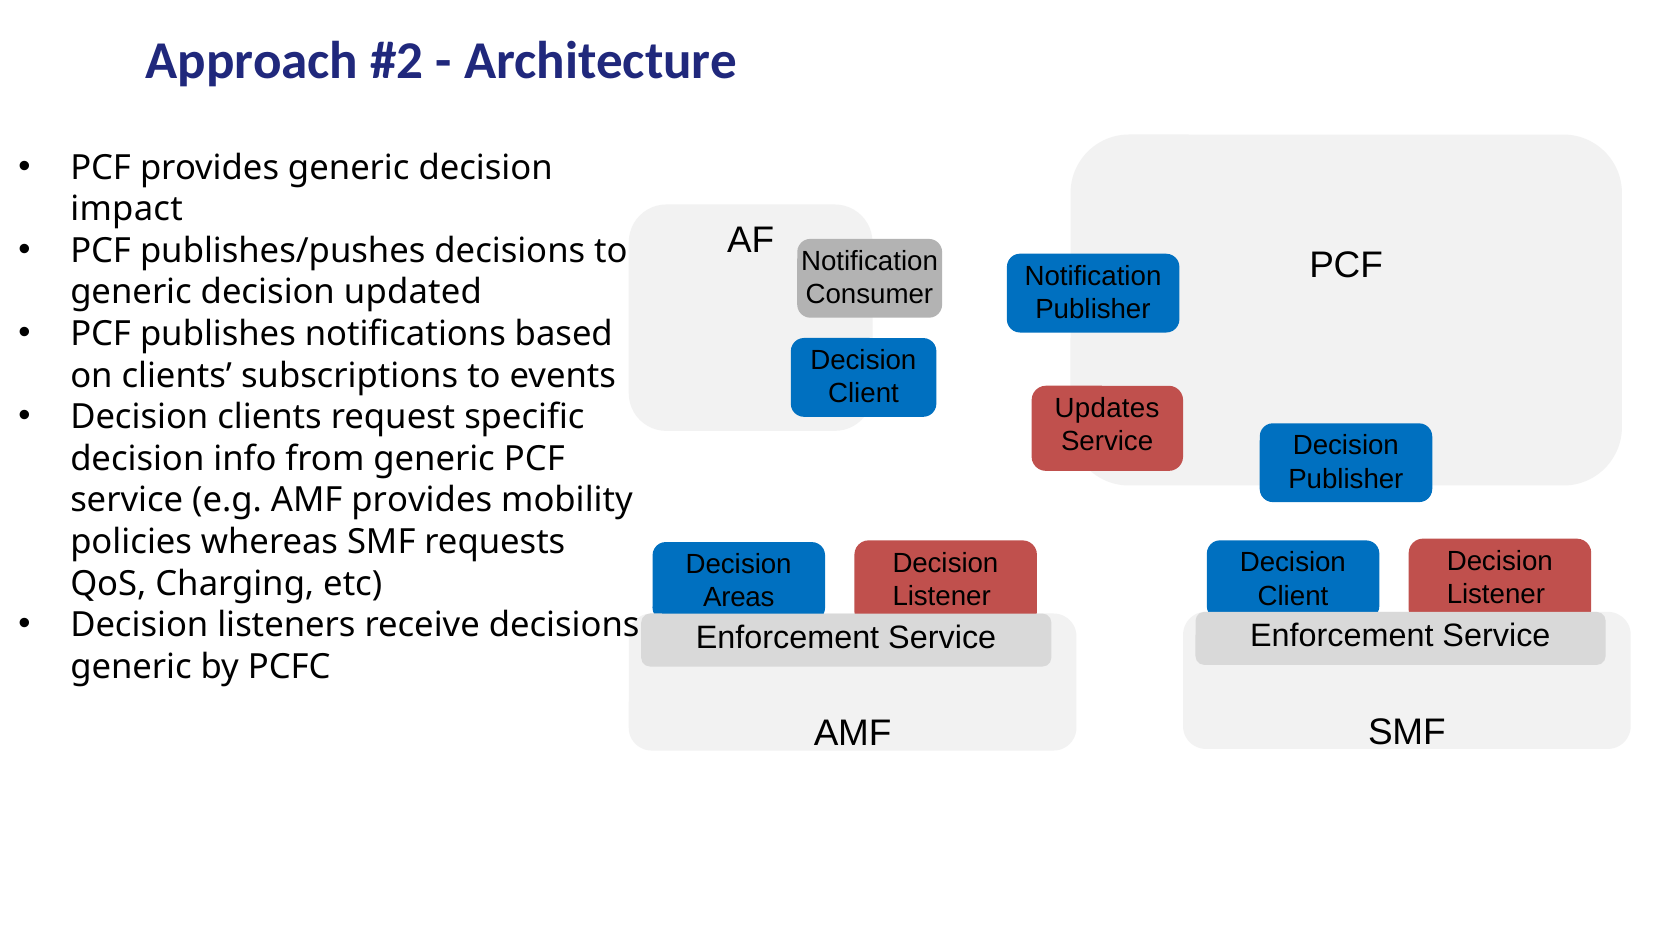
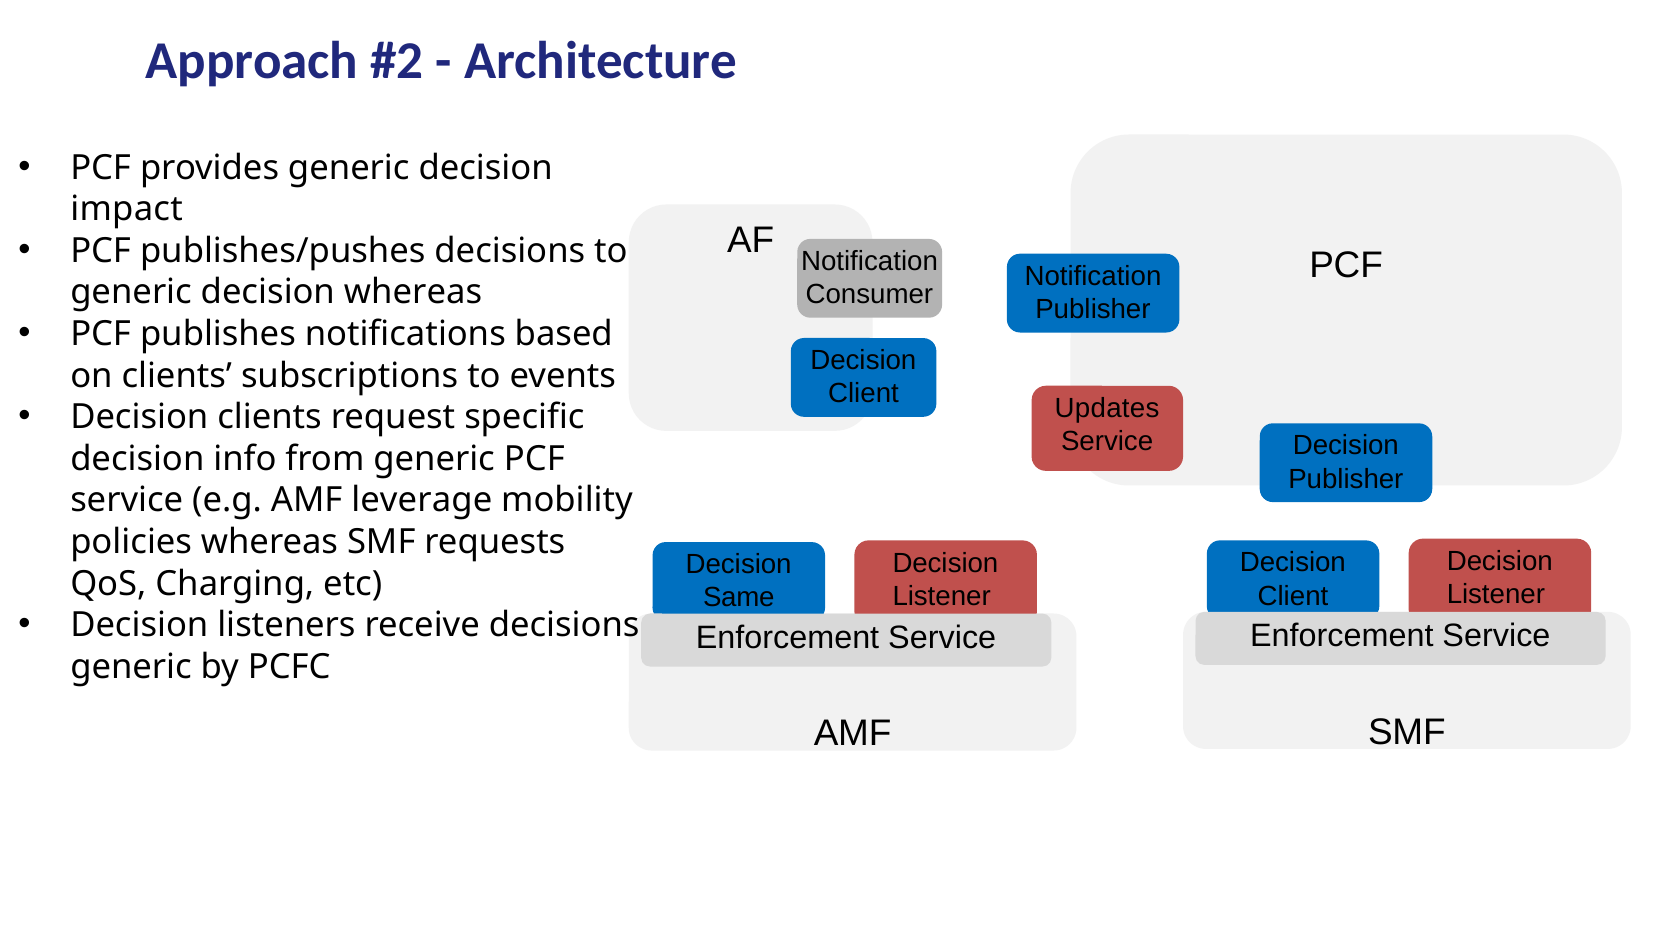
decision updated: updated -> whereas (413, 292)
AMF provides: provides -> leverage (422, 500)
Areas: Areas -> Same (739, 597)
